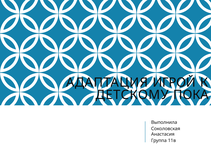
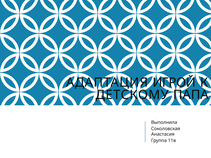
ПОКА: ПОКА -> ПАПА (191, 95)
